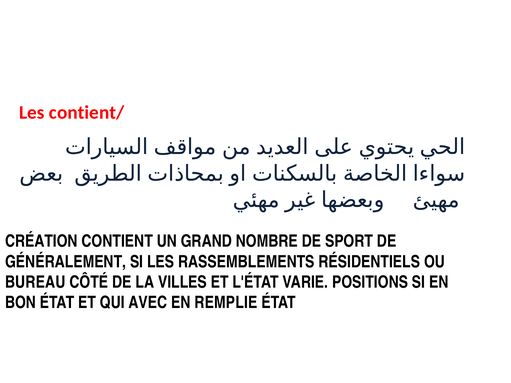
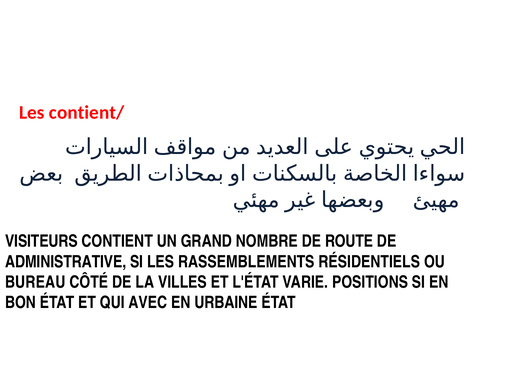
CRÉATION: CRÉATION -> VISITEURS (41, 242)
SPORT: SPORT -> ROUTE (349, 242)
GÉNÉRALEMENT: GÉNÉRALEMENT -> ADMINISTRATIVE (66, 262)
REMPLIE: REMPLIE -> URBAINE (226, 303)
